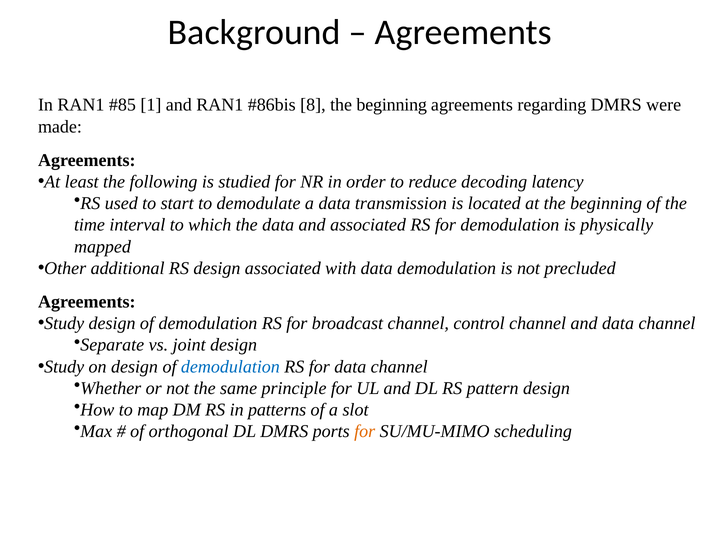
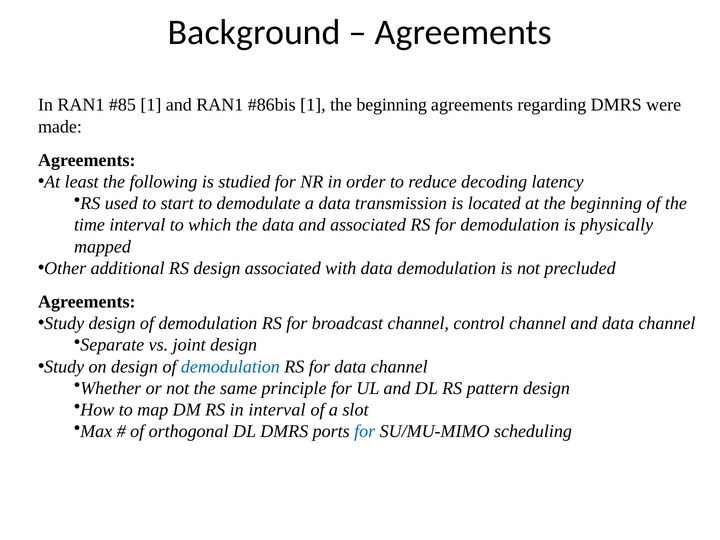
8: 8 -> 1 (313, 105)
in patterns: patterns -> interval (277, 410)
for colour: orange -> blue (365, 431)
